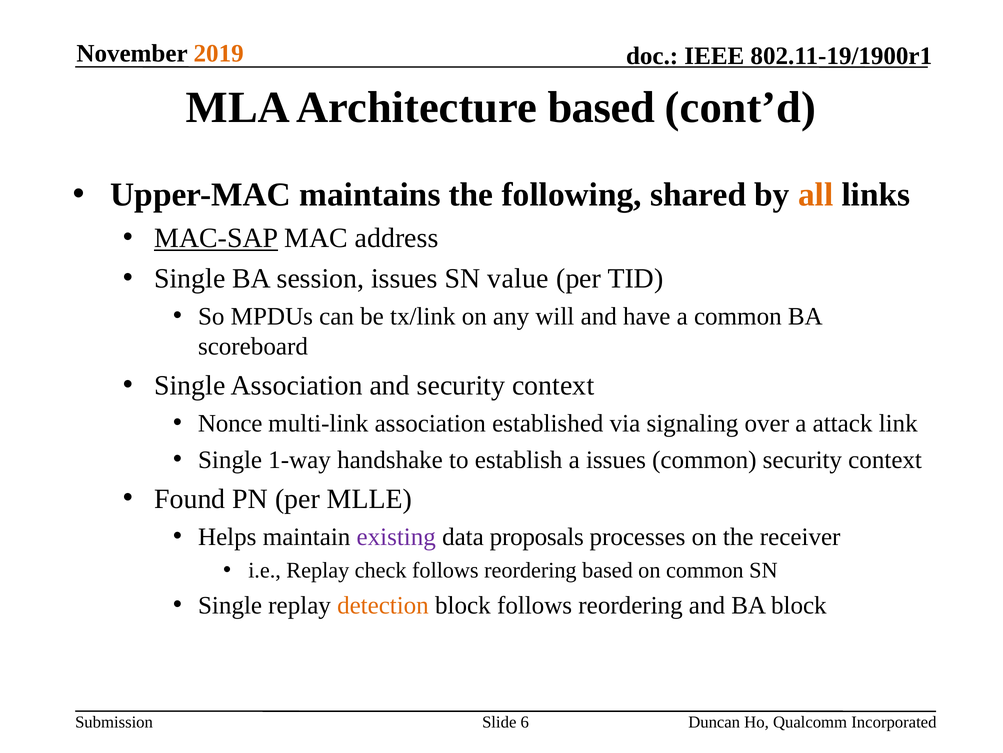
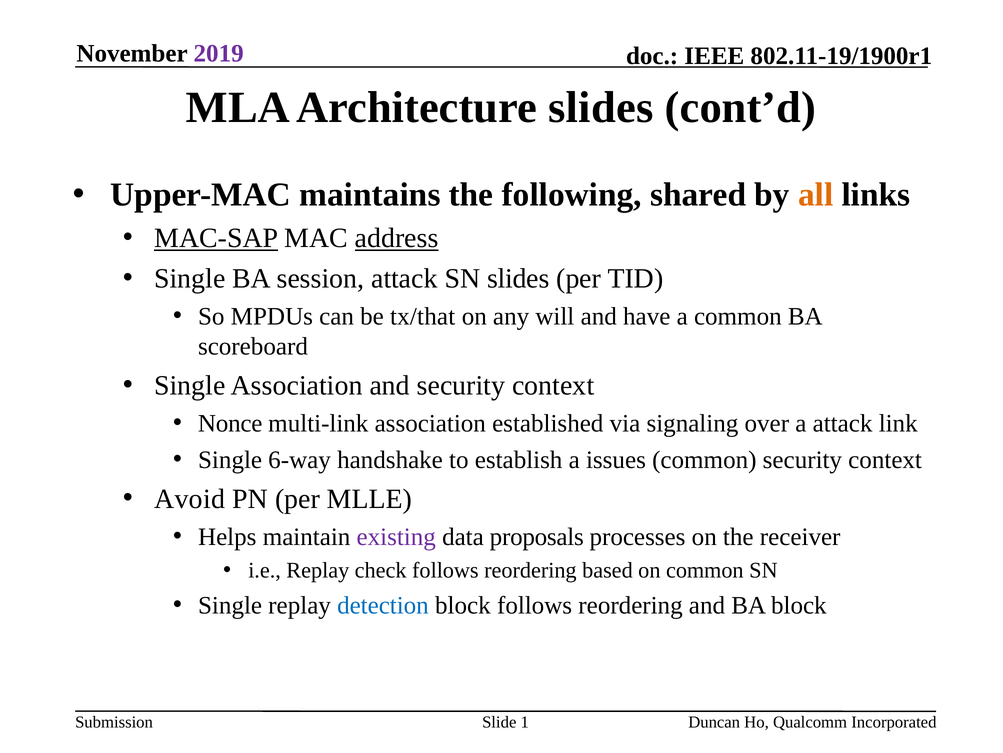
2019 colour: orange -> purple (219, 53)
Architecture based: based -> slides (601, 108)
address underline: none -> present (397, 238)
session issues: issues -> attack (404, 278)
SN value: value -> slides (518, 278)
tx/link: tx/link -> tx/that (423, 316)
1-way: 1-way -> 6-way (300, 459)
Found: Found -> Avoid (190, 498)
detection colour: orange -> blue (383, 605)
6: 6 -> 1 (525, 721)
